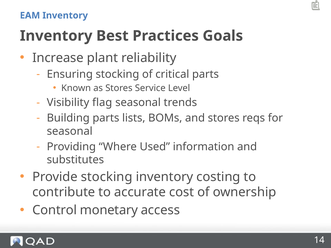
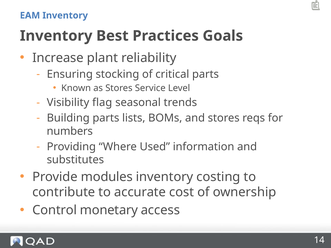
seasonal: seasonal -> numbers (70, 131)
Provide stocking: stocking -> modules (107, 177)
